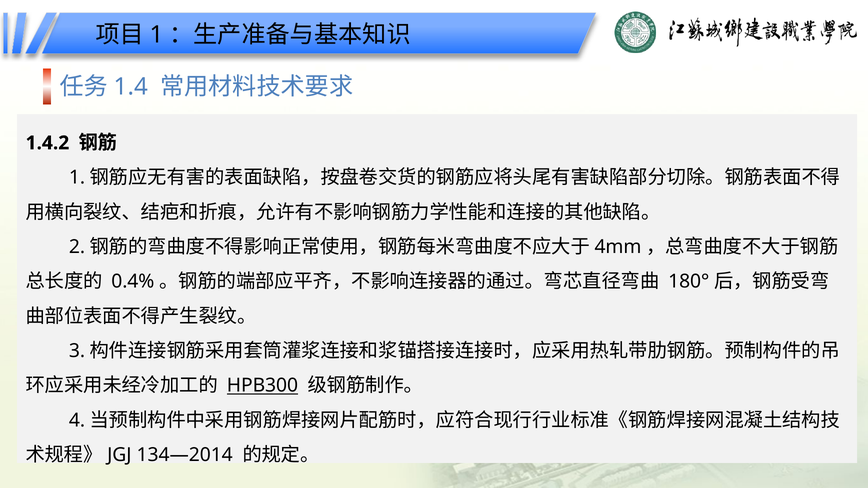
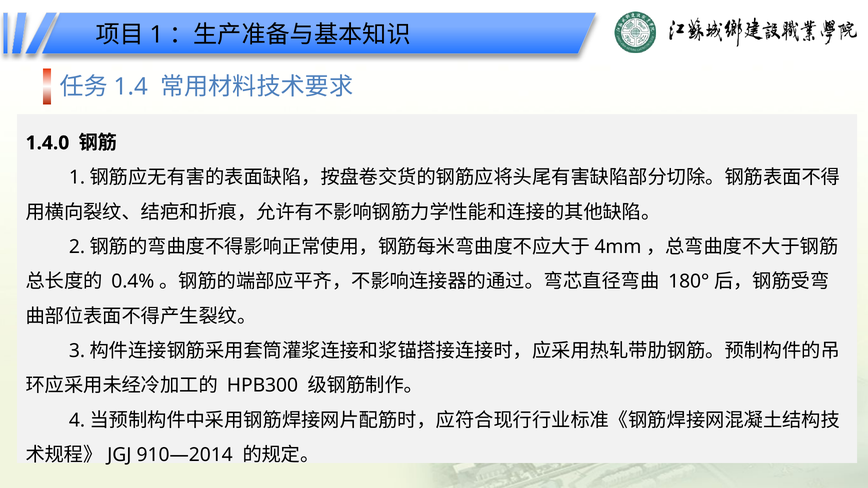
1.4.2: 1.4.2 -> 1.4.0 (47, 143)
HPB300 underline: present -> none (262, 386)
134—2014: 134—2014 -> 910—2014 (185, 455)
